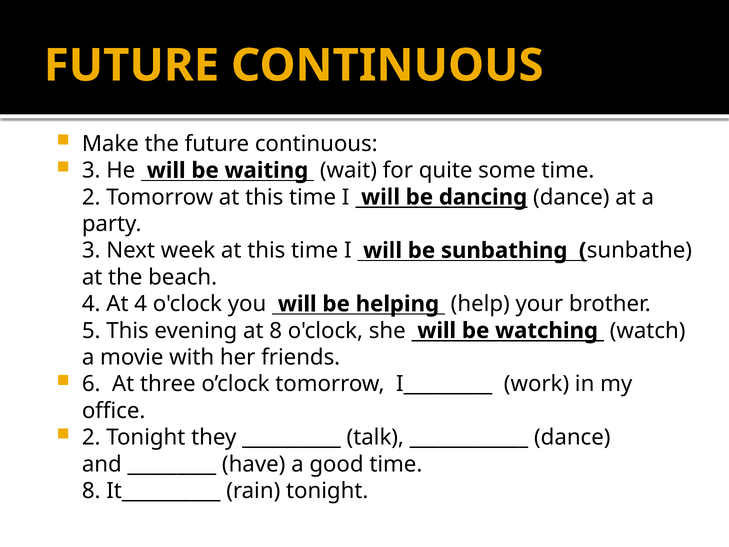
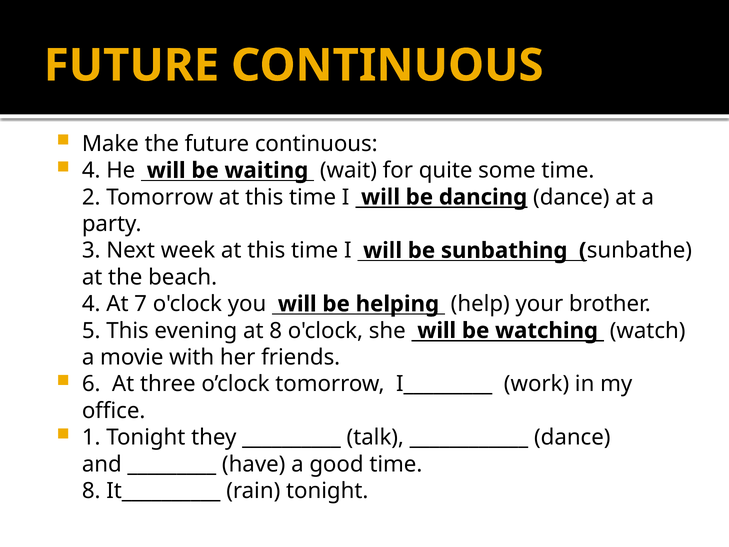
3: 3 -> 4 (91, 170)
At 4: 4 -> 7 (141, 304)
2: 2 -> 1 (91, 437)
